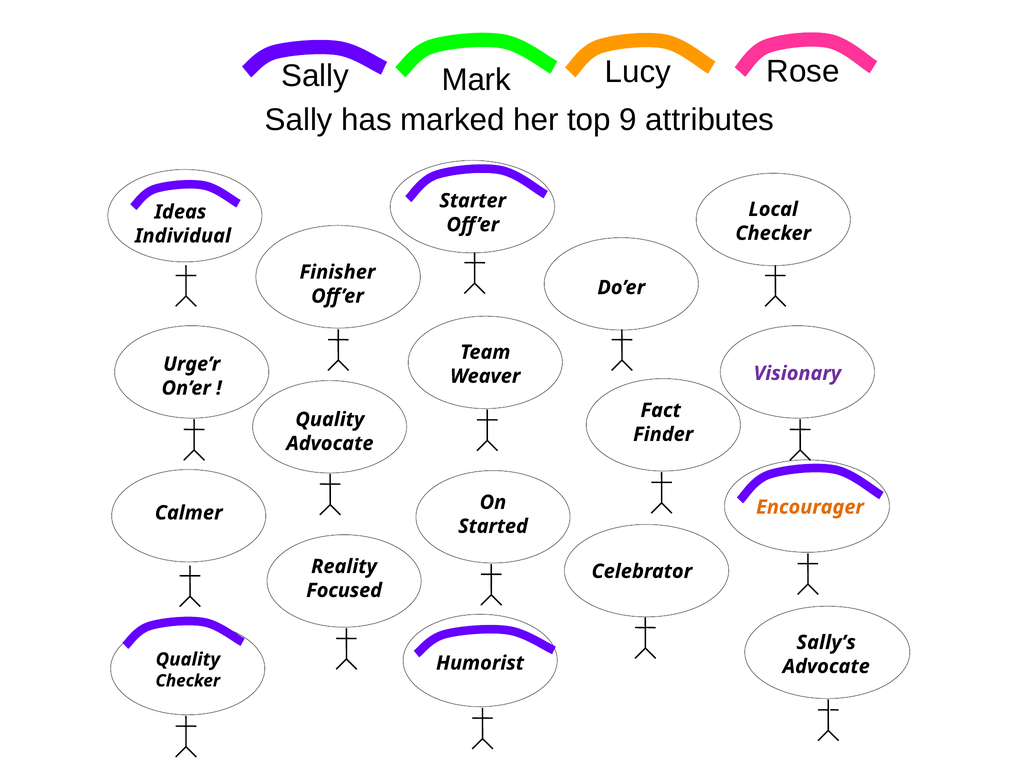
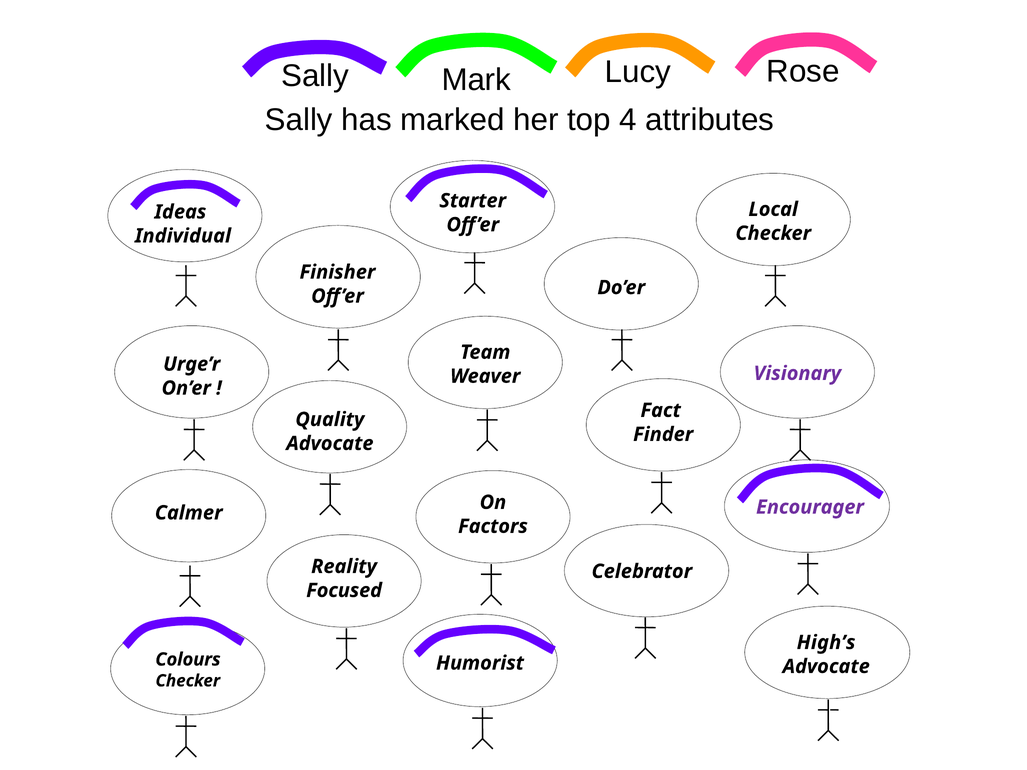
9: 9 -> 4 (628, 120)
Encourager colour: orange -> purple (810, 507)
Started: Started -> Factors (493, 526)
Sally’s: Sally’s -> High’s (826, 643)
Quality: Quality -> Colours (188, 660)
